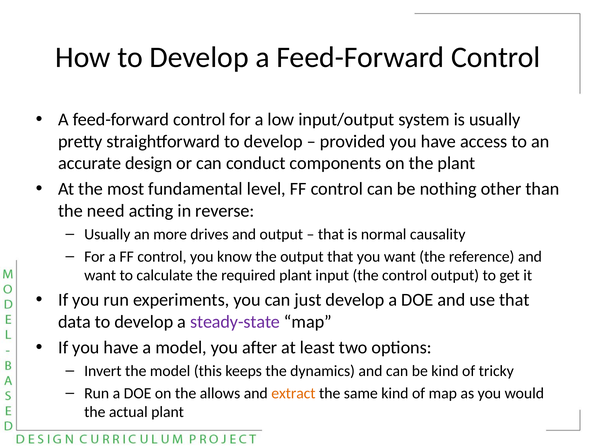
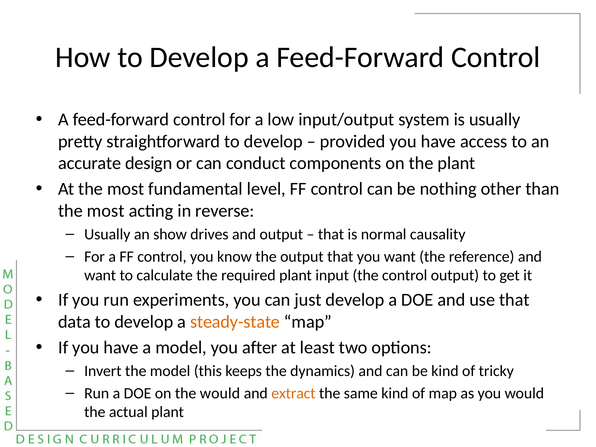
need: need -> most (106, 211)
more: more -> show (170, 234)
steady-state colour: purple -> orange (235, 322)
the allows: allows -> would (220, 393)
